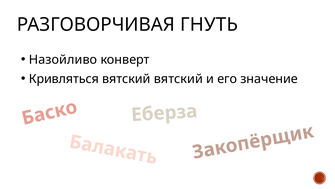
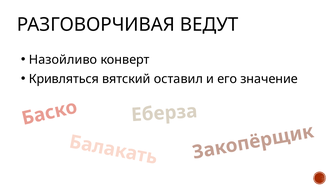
ГНУТЬ: ГНУТЬ -> ВЕДУТ (209, 25)
вятский вятский: вятский -> оставил (178, 79)
